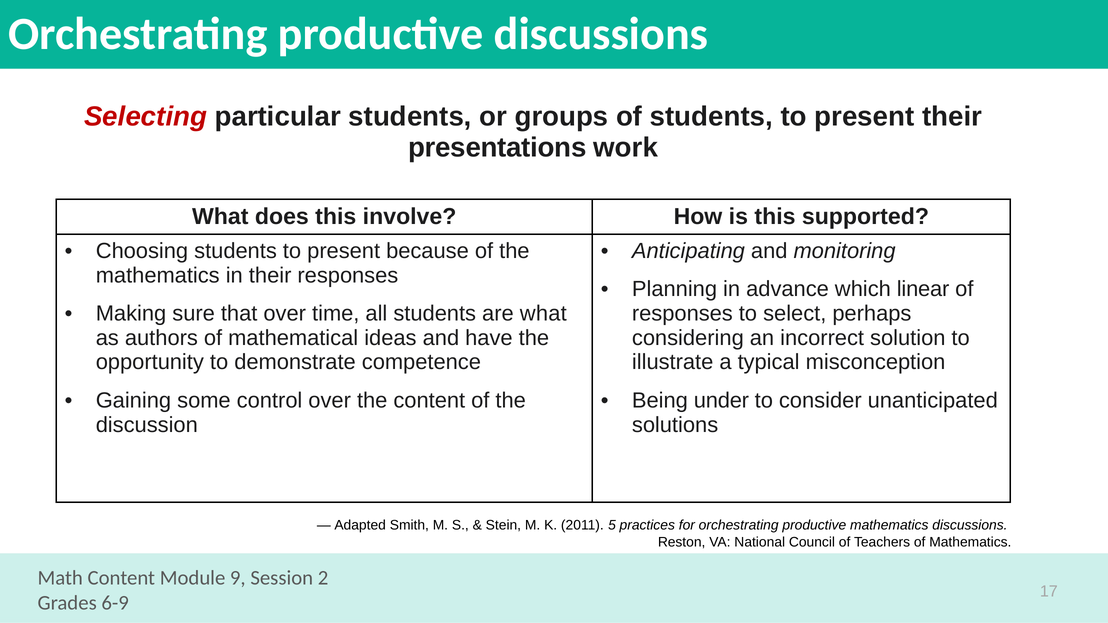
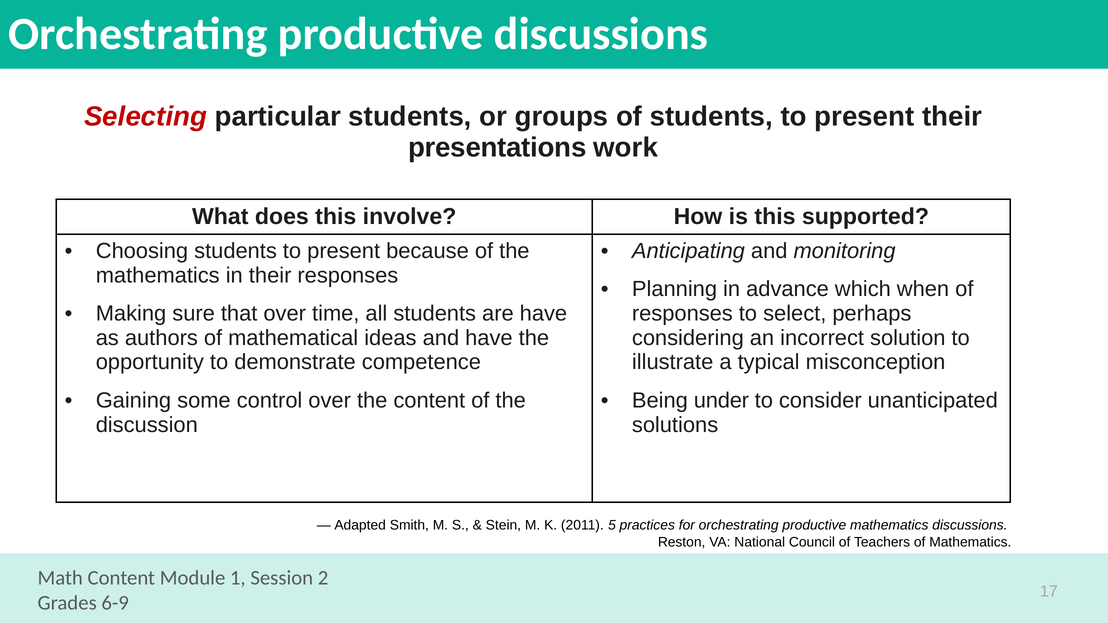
linear: linear -> when (923, 289)
are what: what -> have (543, 314)
9: 9 -> 1 (238, 578)
